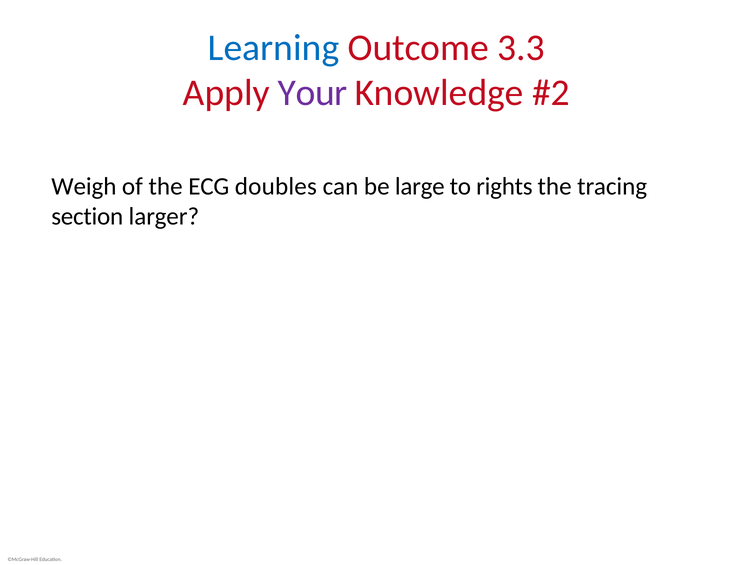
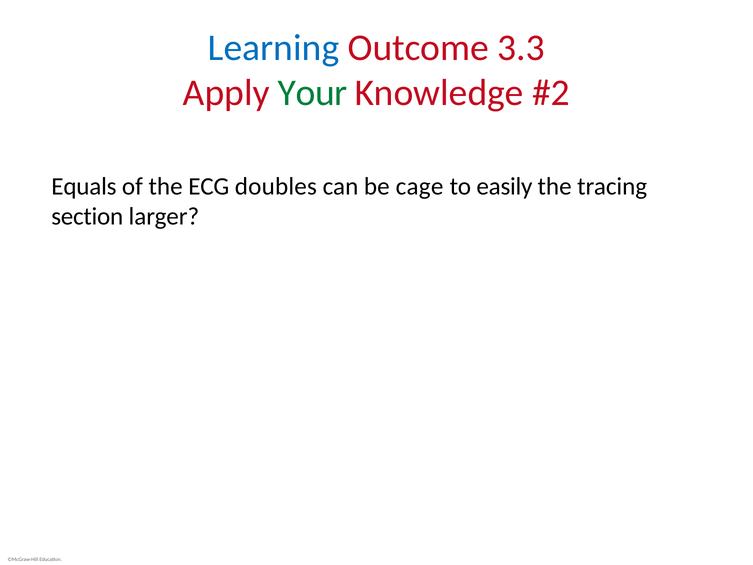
Your colour: purple -> green (313, 93)
Weigh: Weigh -> Equals (84, 186)
large: large -> cage (420, 186)
rights: rights -> easily (504, 186)
